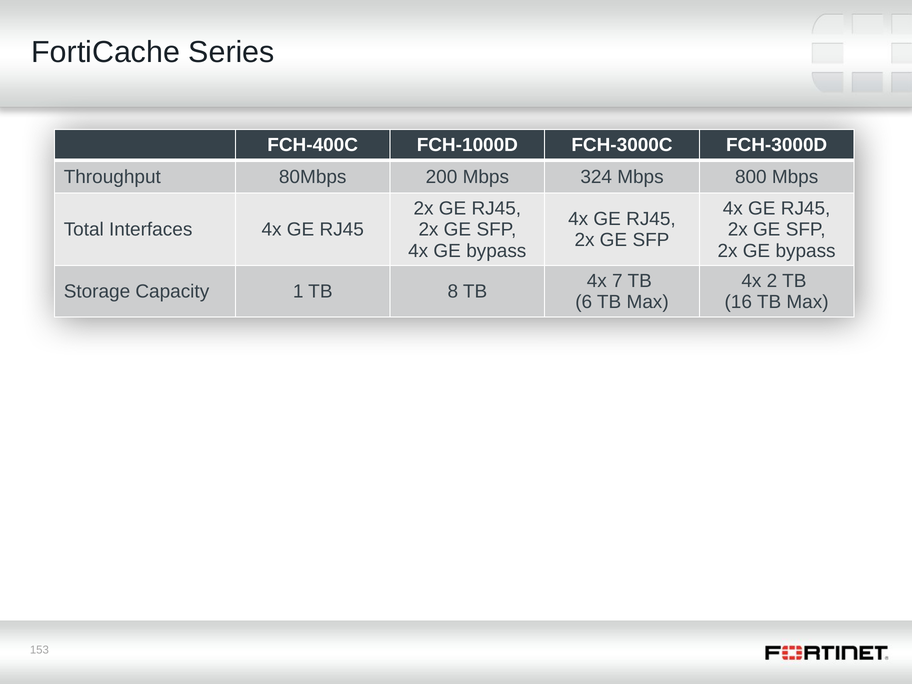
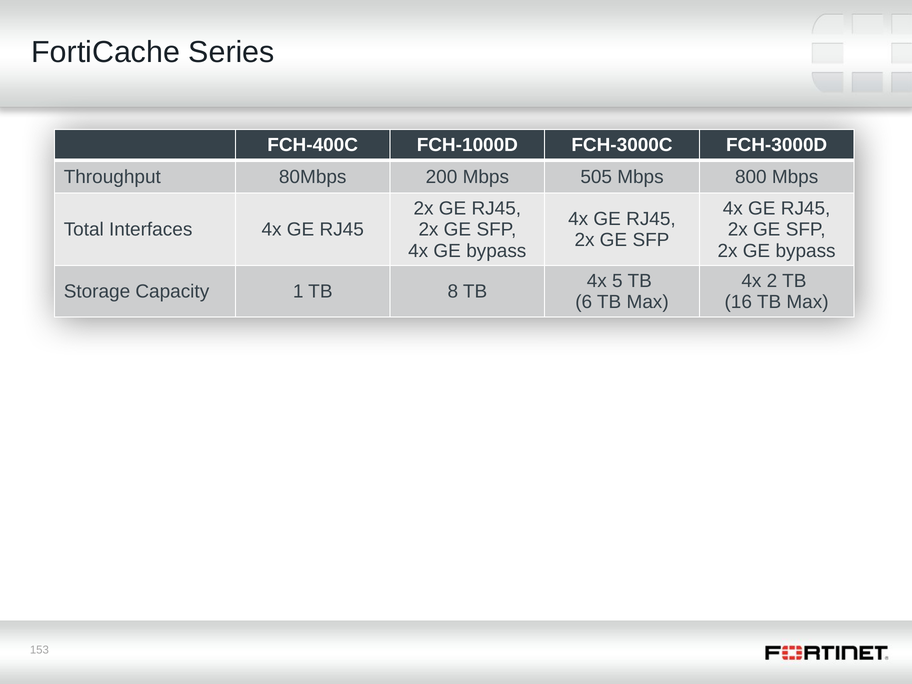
324: 324 -> 505 (596, 177)
7: 7 -> 5 (617, 281)
